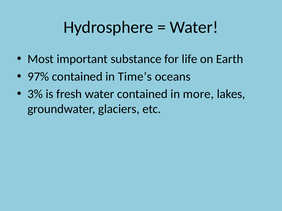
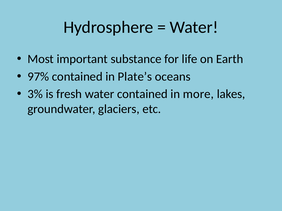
Time’s: Time’s -> Plate’s (135, 77)
